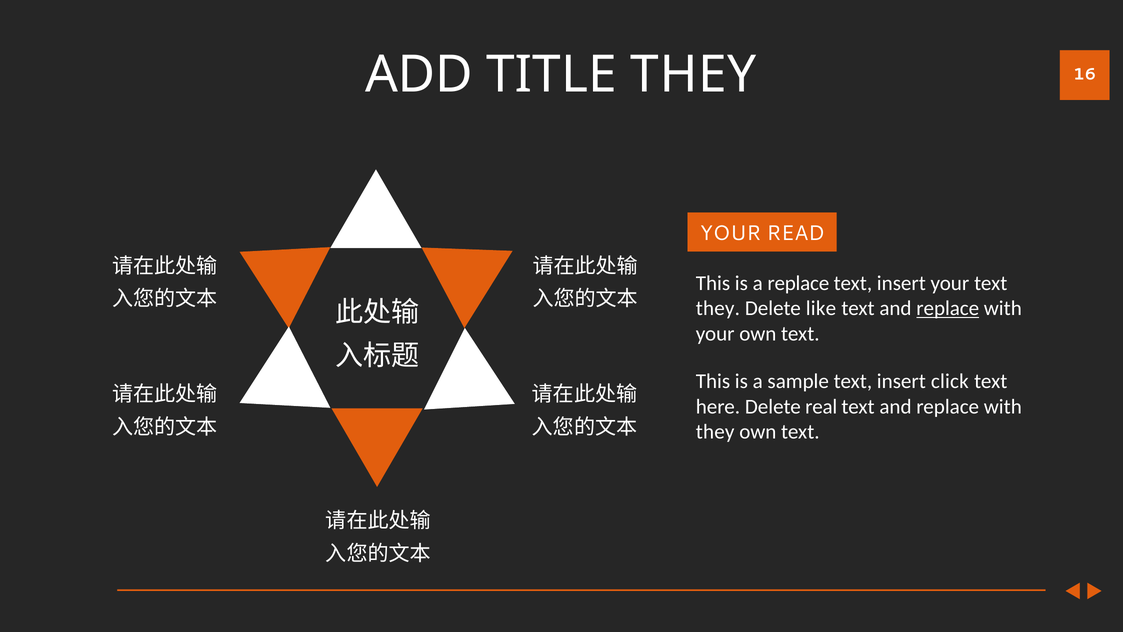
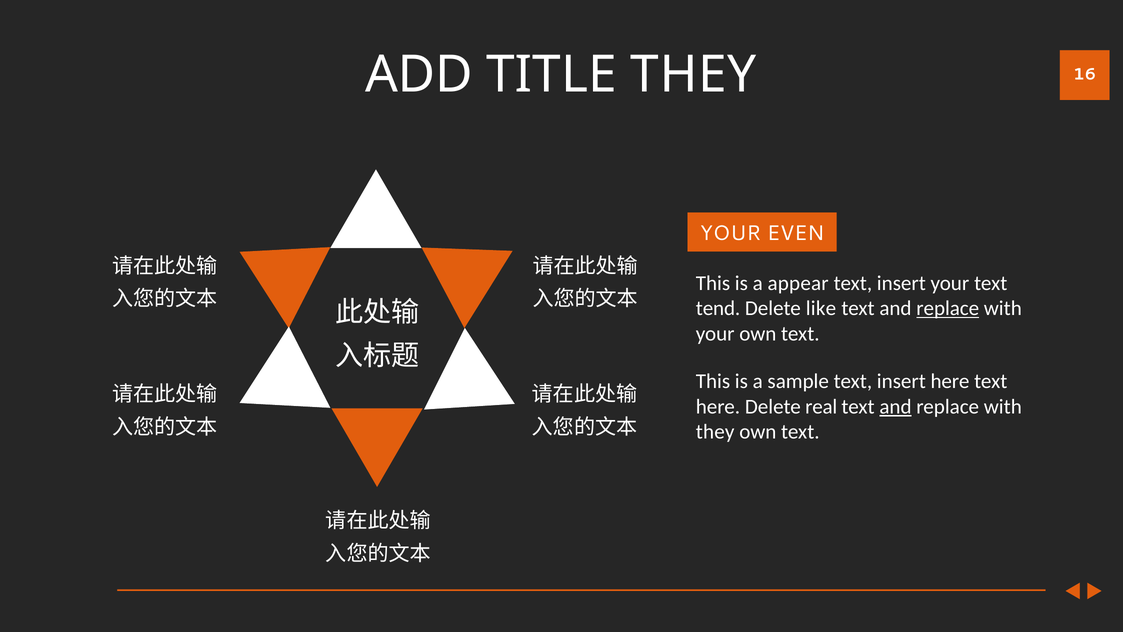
READ: READ -> EVEN (796, 233)
a replace: replace -> appear (798, 283)
they: they -> tend (718, 308)
insert click: click -> here (950, 381)
and underline: none -> present (895, 407)
